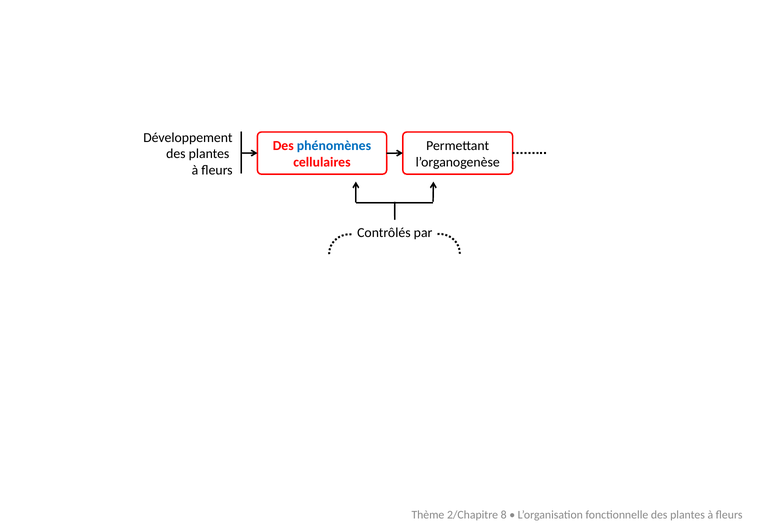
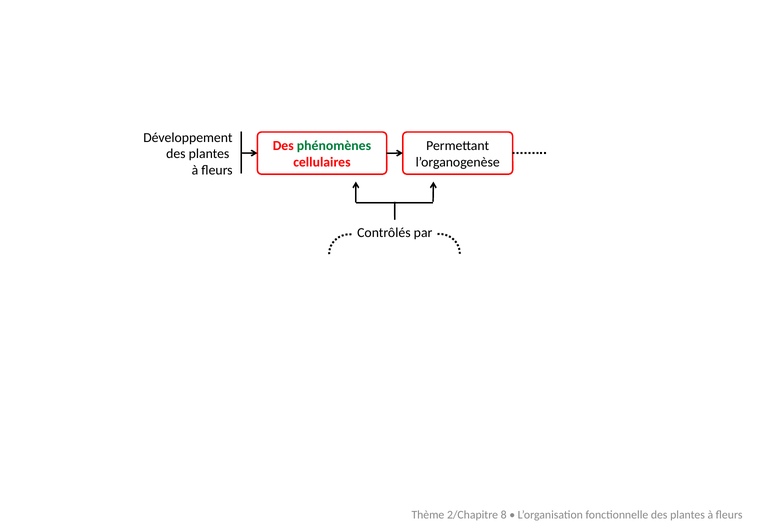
phénomènes colour: blue -> green (334, 146)
